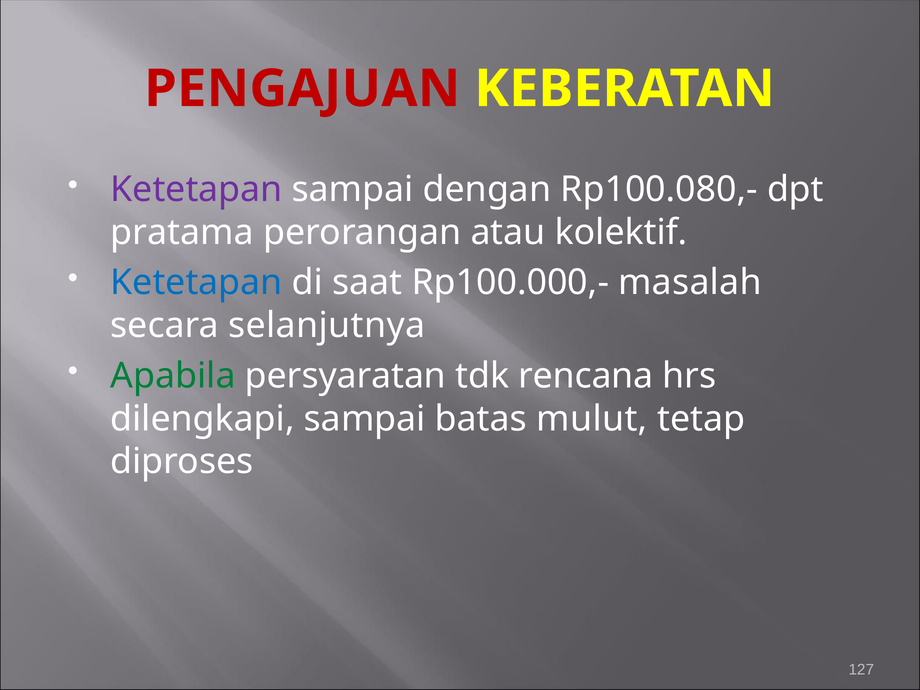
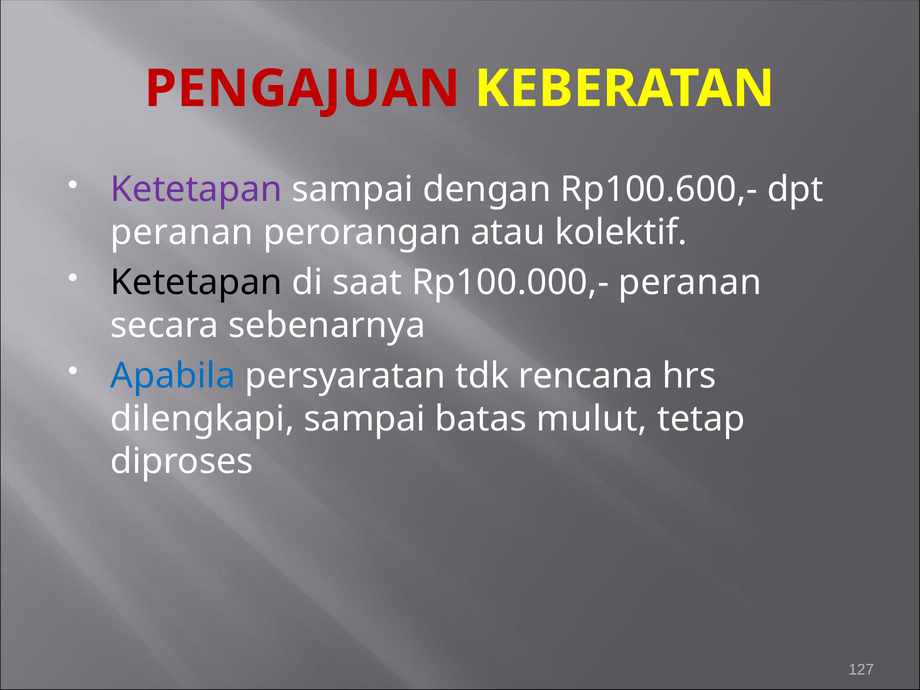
Rp100.080,-: Rp100.080,- -> Rp100.600,- (659, 190)
pratama: pratama -> peranan (182, 233)
Ketetapan colour: blue -> black (196, 283)
Rp100.000,- masalah: masalah -> peranan (690, 283)
selanjutnya: selanjutnya -> sebenarnya (327, 326)
Apabila colour: green -> blue (173, 376)
